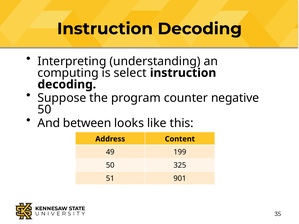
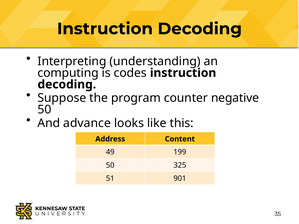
select: select -> codes (130, 73)
between: between -> advance (87, 123)
